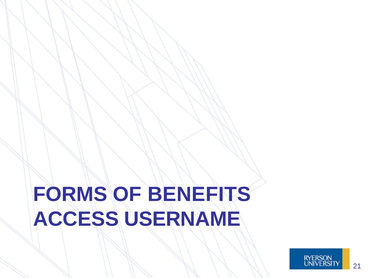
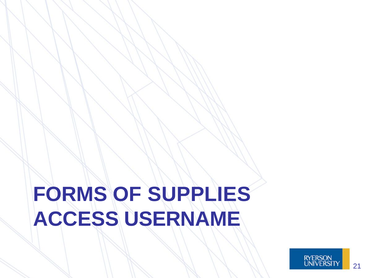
BENEFITS: BENEFITS -> SUPPLIES (199, 194)
